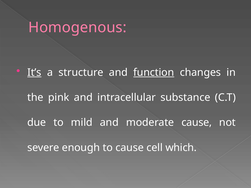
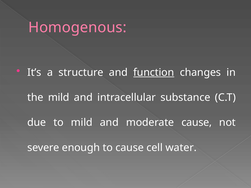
It’s underline: present -> none (34, 72)
the pink: pink -> mild (59, 98)
which: which -> water (181, 148)
